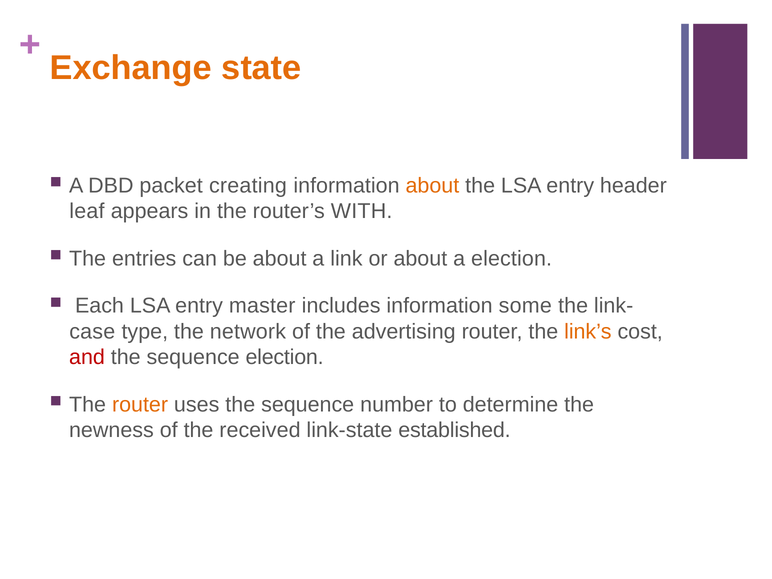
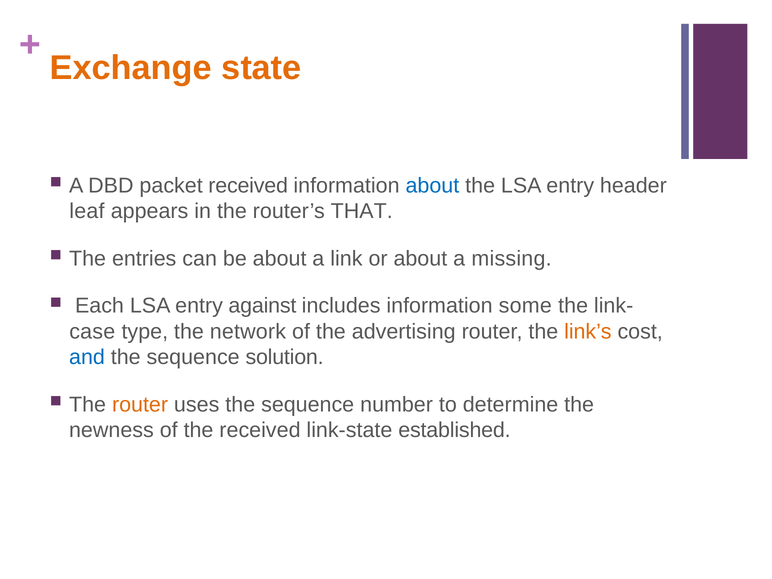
packet creating: creating -> received (248, 186)
about colour: orange -> blue (432, 186)
WITH: WITH -> THAT (362, 211)
a election: election -> missing (512, 259)
master: master -> against (262, 306)
and colour: red -> blue (87, 357)
sequence election: election -> solution (285, 357)
